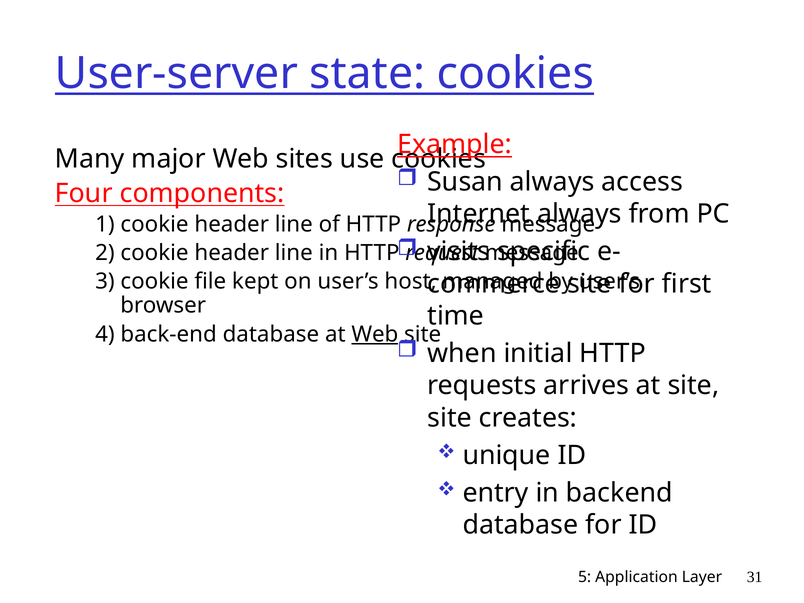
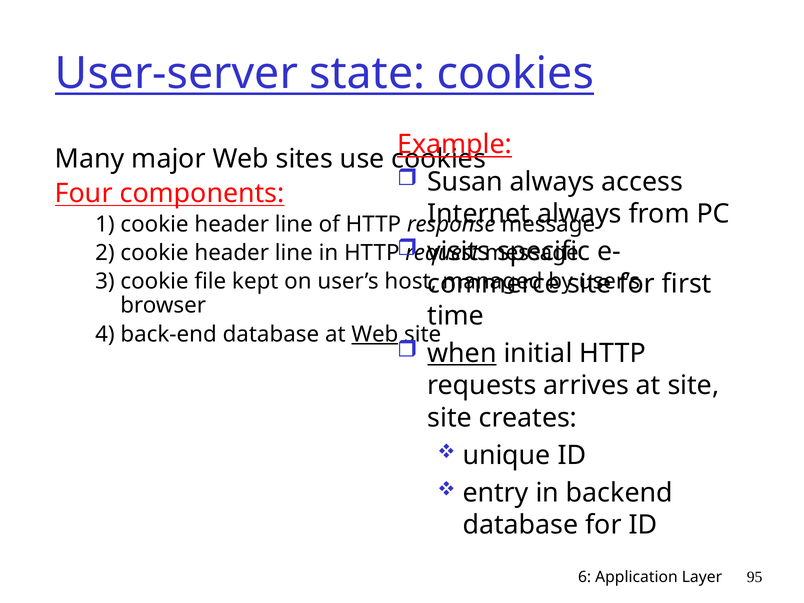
when underline: none -> present (462, 353)
5: 5 -> 6 (585, 577)
31: 31 -> 95 (755, 577)
